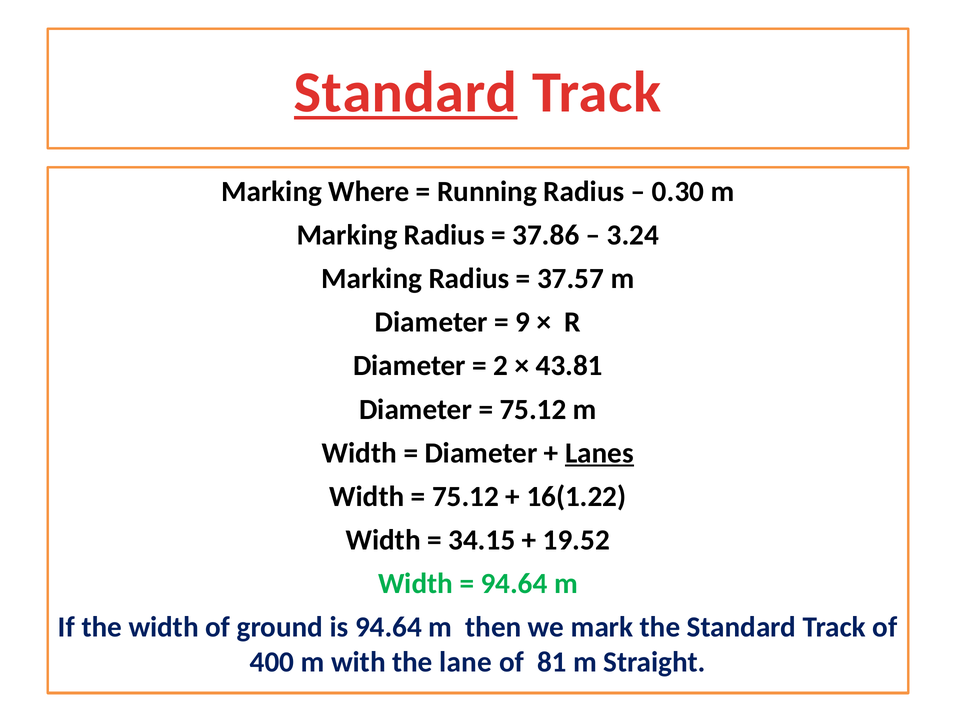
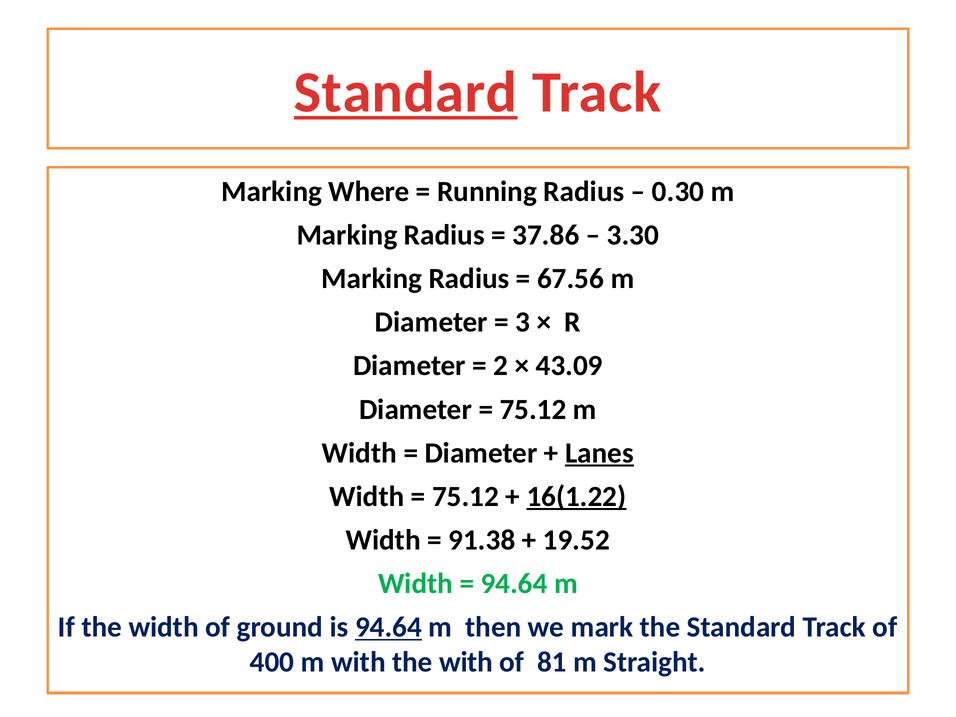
3.24: 3.24 -> 3.30 (633, 235)
37.57: 37.57 -> 67.56 (571, 279)
9: 9 -> 3 (523, 322)
43.81: 43.81 -> 43.09 (569, 366)
16(1.22 underline: none -> present (576, 496)
34.15: 34.15 -> 91.38 (482, 540)
94.64 underline: none -> present (388, 627)
the lane: lane -> with (466, 662)
